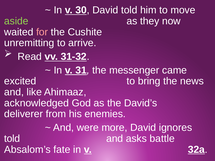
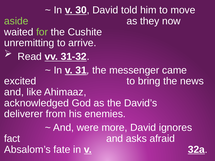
for colour: pink -> light green (42, 32)
told: told -> fact (12, 139)
battle: battle -> afraid (162, 139)
